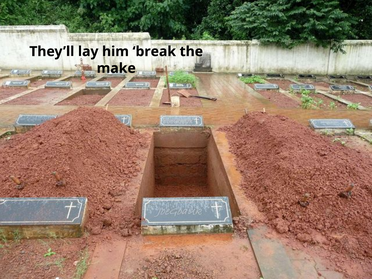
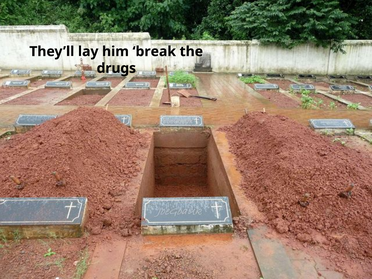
make: make -> drugs (116, 68)
